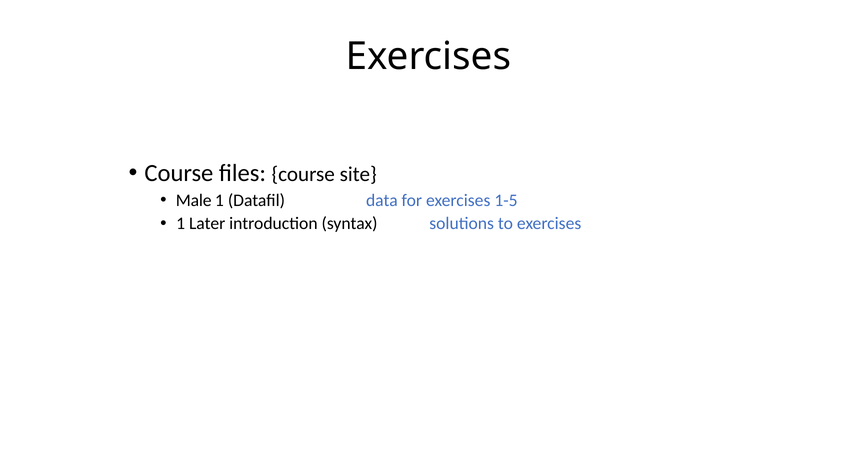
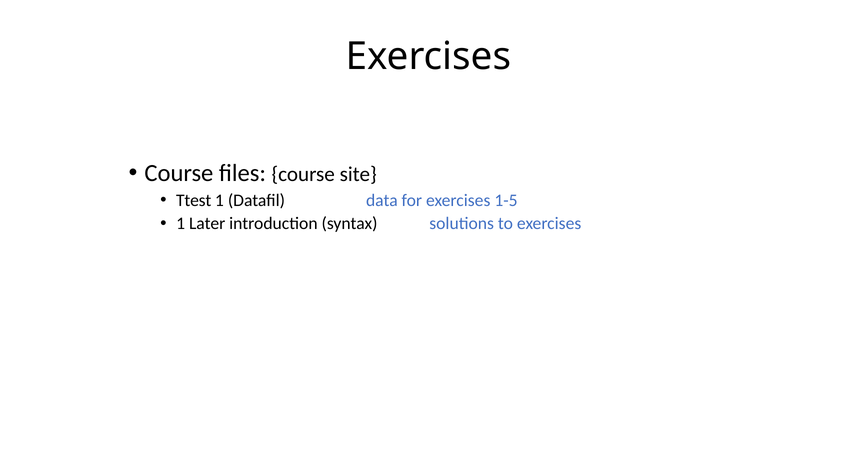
Male: Male -> Ttest (194, 200)
